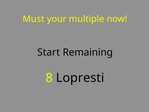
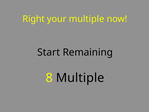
Must: Must -> Right (34, 19)
8 Lopresti: Lopresti -> Multiple (80, 78)
